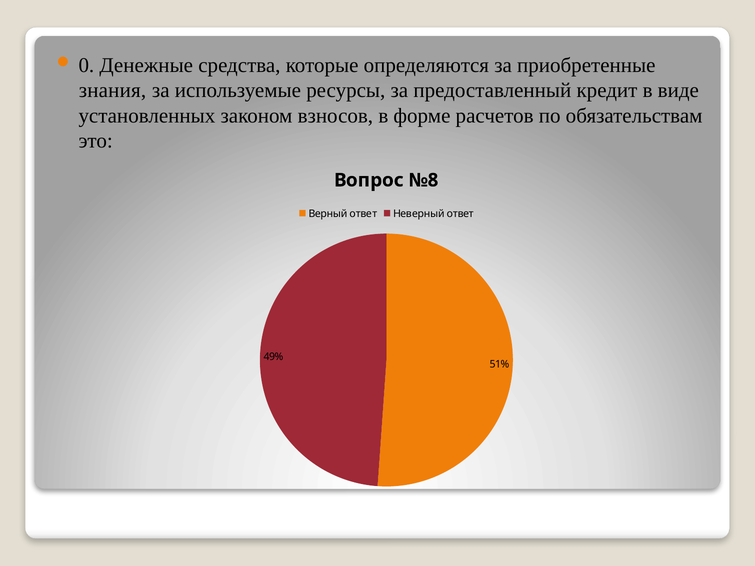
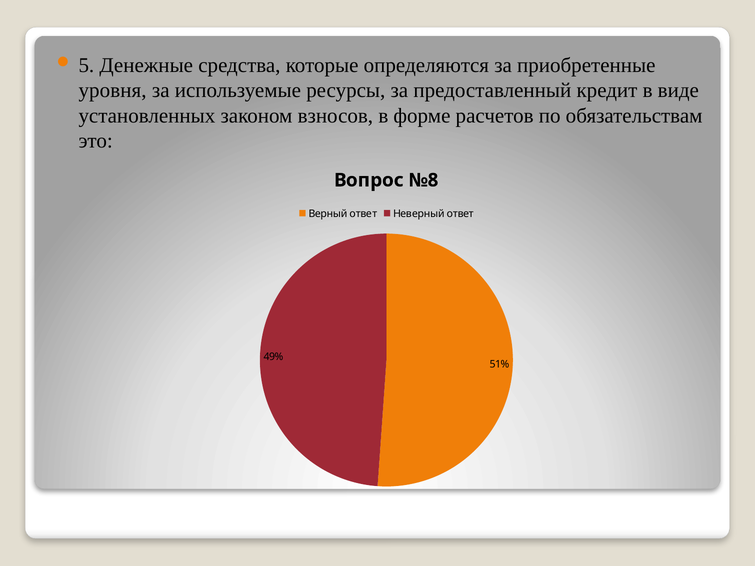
0: 0 -> 5 (86, 65)
знания: знания -> уровня (113, 91)
